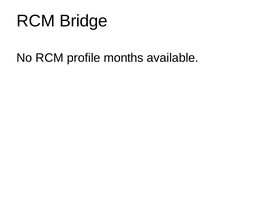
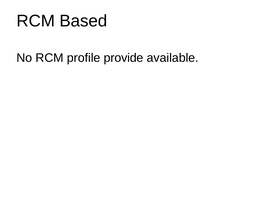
Bridge: Bridge -> Based (83, 21)
months: months -> provide (124, 58)
